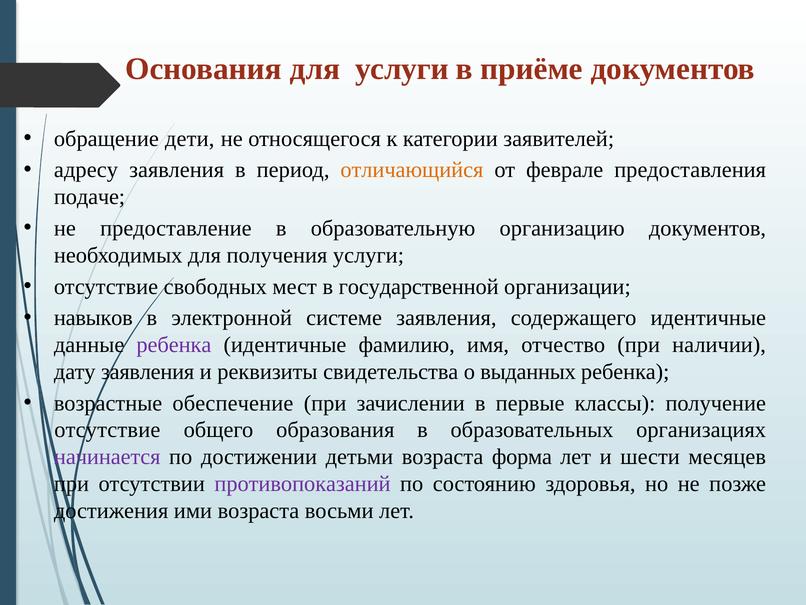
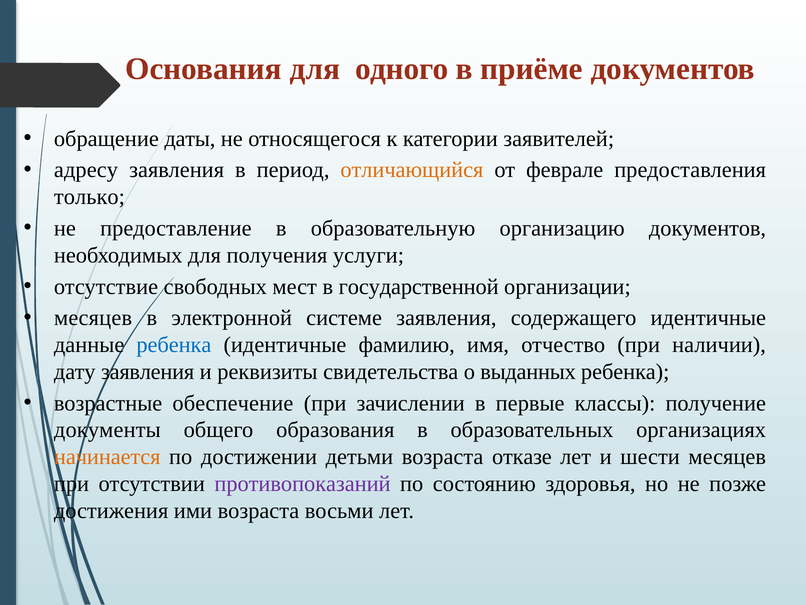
для услуги: услуги -> одного (402, 69)
дети: дети -> даты (190, 139)
подаче: подаче -> только (89, 197)
навыков: навыков -> месяцев (93, 318)
ребенка colour: purple -> blue (174, 345)
отсутствие: отсутствие -> документы (107, 430)
начинается colour: purple -> orange (107, 457)
форма: форма -> отказе (522, 457)
